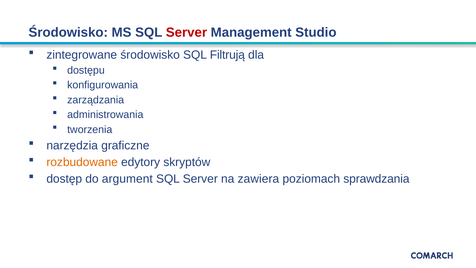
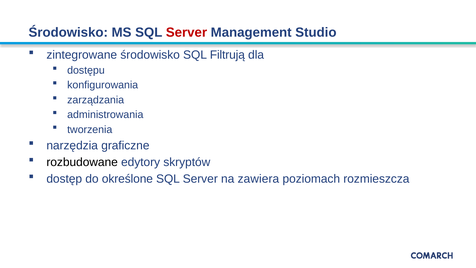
rozbudowane colour: orange -> black (82, 162)
argument: argument -> określone (127, 179)
sprawdzania: sprawdzania -> rozmieszcza (376, 179)
